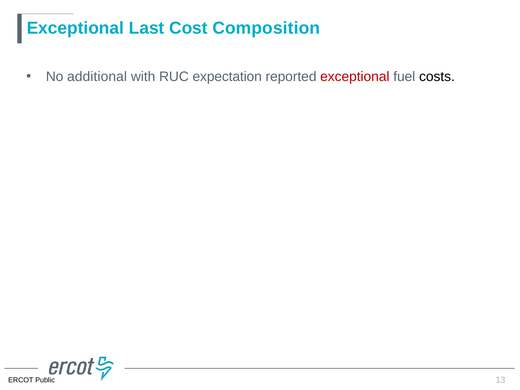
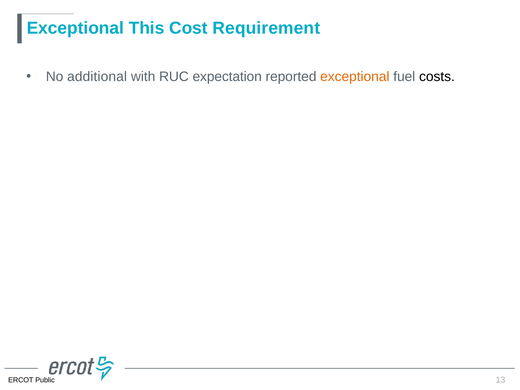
Last: Last -> This (147, 28)
Composition: Composition -> Requirement (266, 28)
exceptional colour: red -> orange (355, 77)
